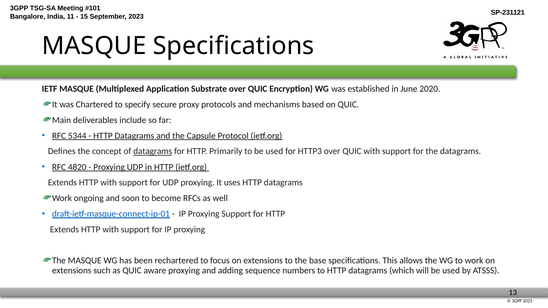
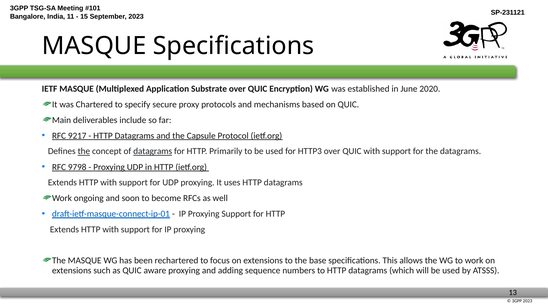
5344: 5344 -> 9217 (77, 136)
the underline: none -> present (84, 151)
4820: 4820 -> 9798 (77, 167)
